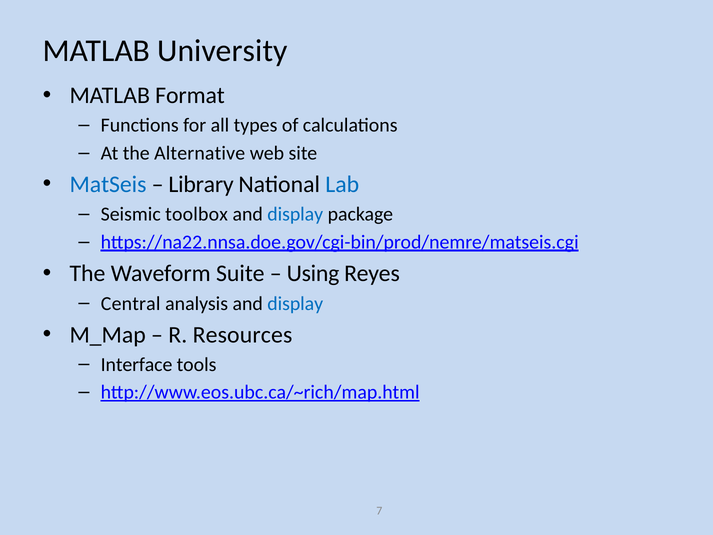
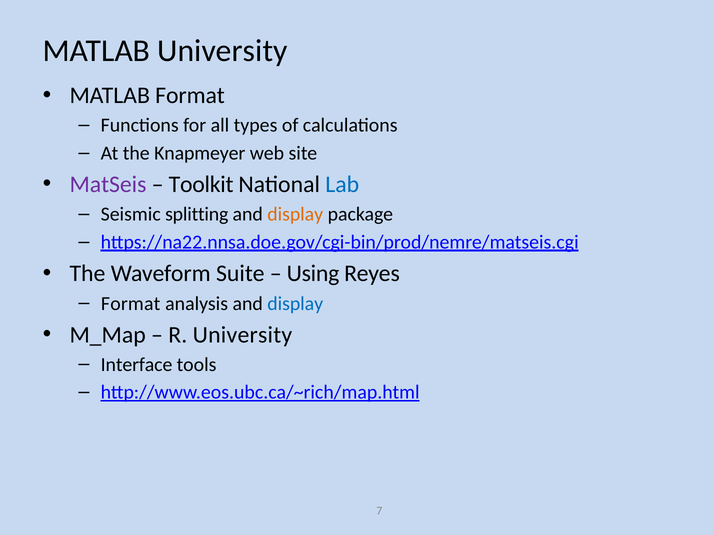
Alternative: Alternative -> Knapmeyer (200, 153)
MatSeis colour: blue -> purple (108, 184)
Library: Library -> Toolkit (201, 184)
toolbox: toolbox -> splitting (197, 214)
display colour: blue -> orange (295, 214)
Central: Central -> Format (131, 303)
R Resources: Resources -> University (242, 335)
